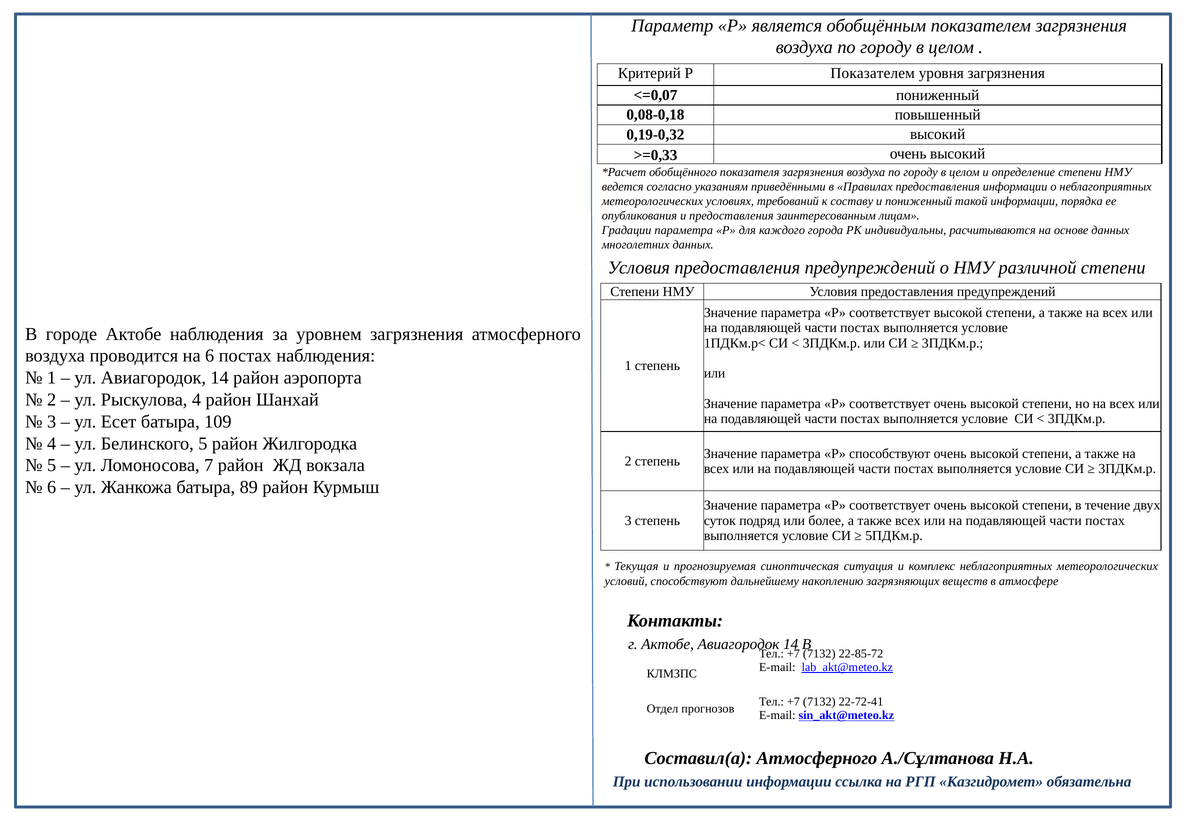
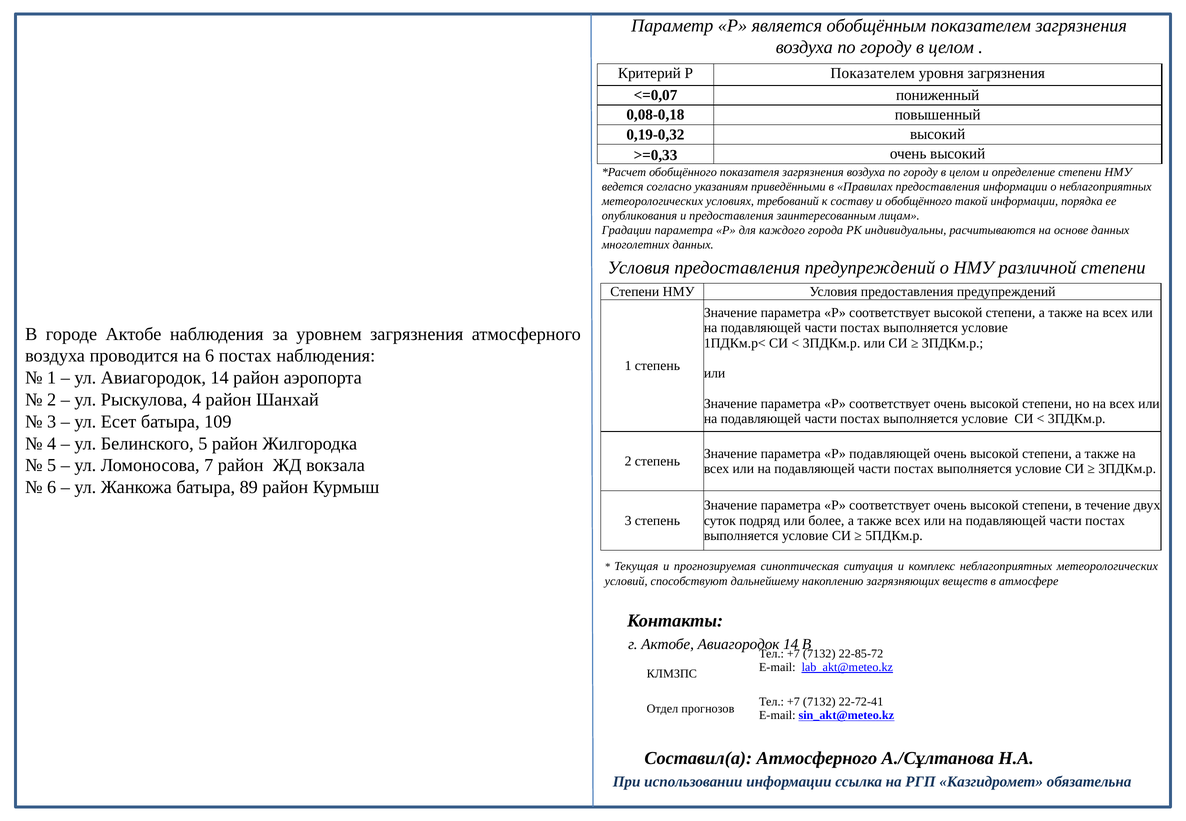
и пониженный: пониженный -> обобщённого (919, 201)
Р способствуют: способствуют -> подавляющей (890, 454)
